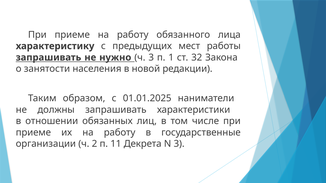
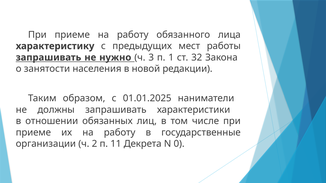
N 3: 3 -> 0 (179, 144)
